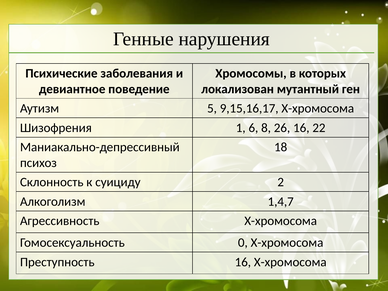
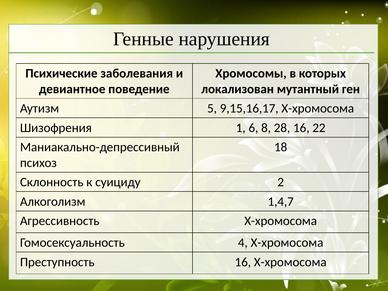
26: 26 -> 28 (282, 128)
0: 0 -> 4 (243, 243)
